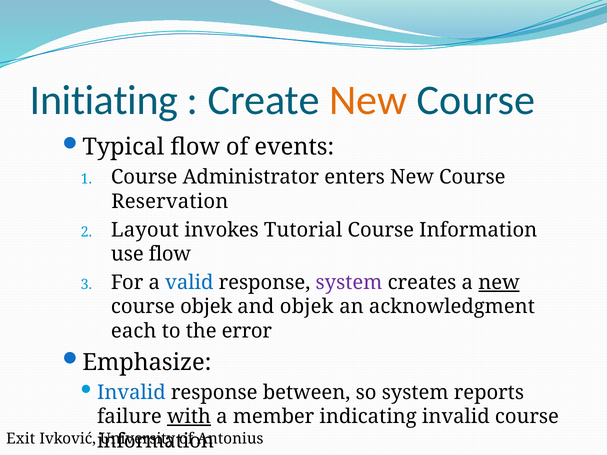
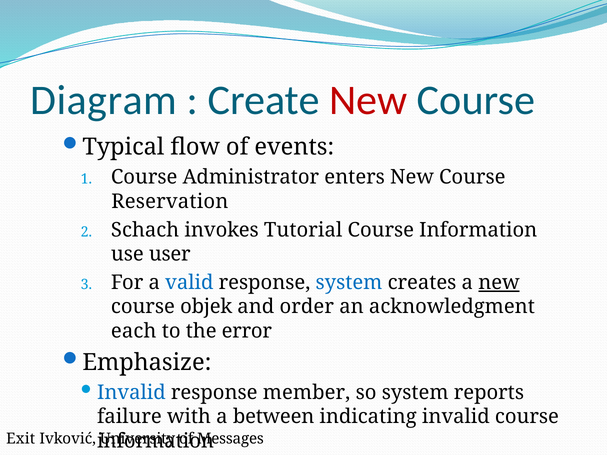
Initiating: Initiating -> Diagram (104, 100)
New colour: orange -> red (368, 100)
Layout: Layout -> Schach (145, 230)
use flow: flow -> user (170, 254)
system colour: purple -> blue (349, 283)
and objek: objek -> order (307, 307)
between: between -> member (307, 393)
with underline: present -> none (189, 417)
member: member -> between (274, 417)
Antonius: Antonius -> Messages (231, 439)
